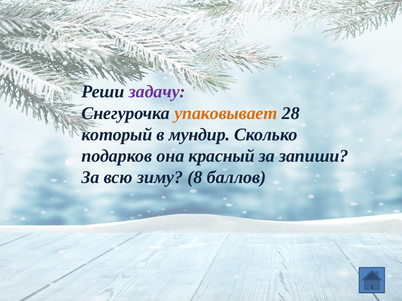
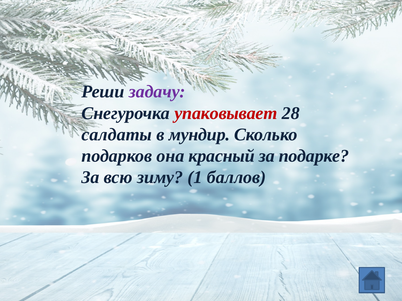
упаковывает colour: orange -> red (226, 113)
который: который -> салдаты (117, 135)
запиши: запиши -> подарке (314, 156)
8: 8 -> 1 (195, 178)
